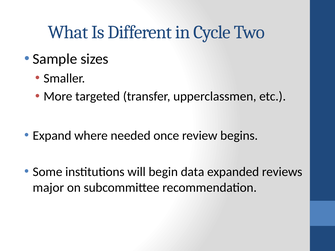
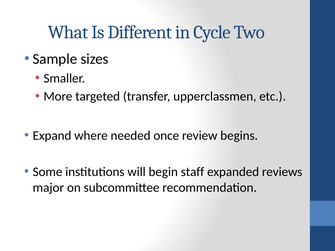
data: data -> staff (193, 172)
